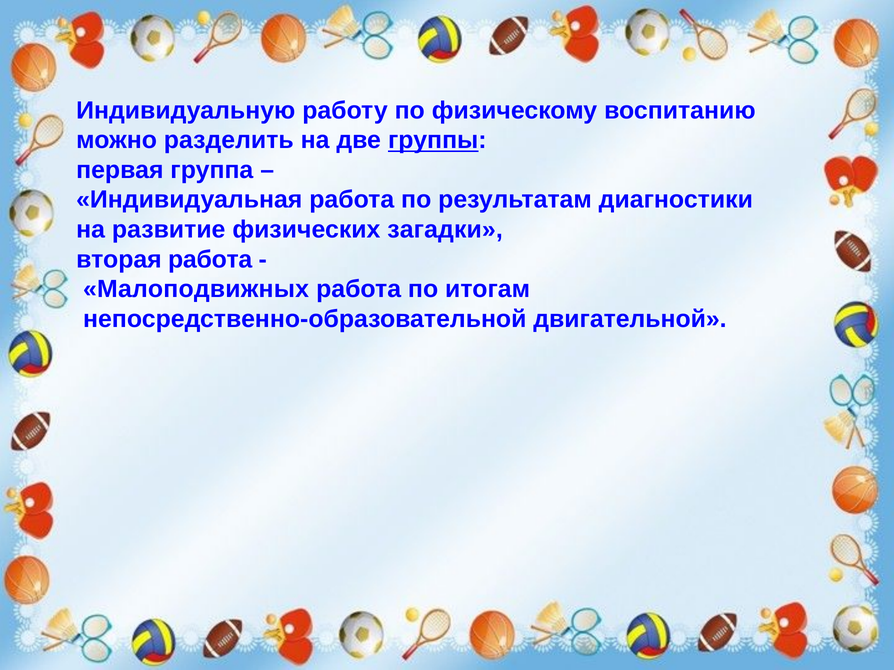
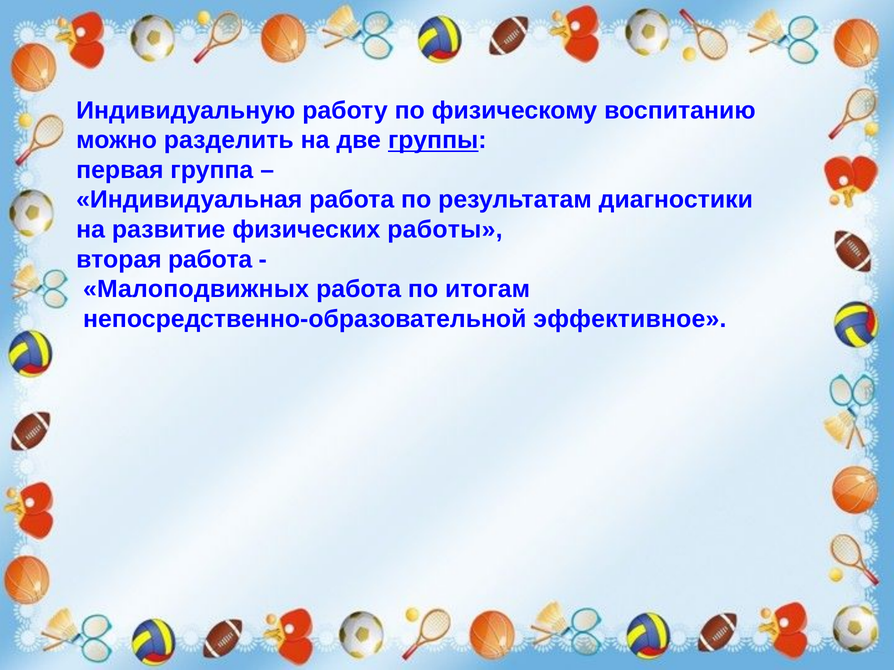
загадки: загадки -> работы (445, 230)
двигательной: двигательной -> эффективное (630, 319)
